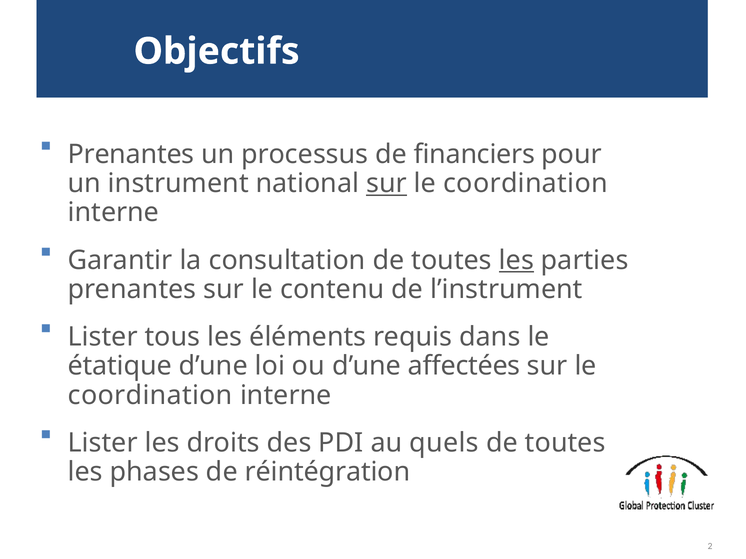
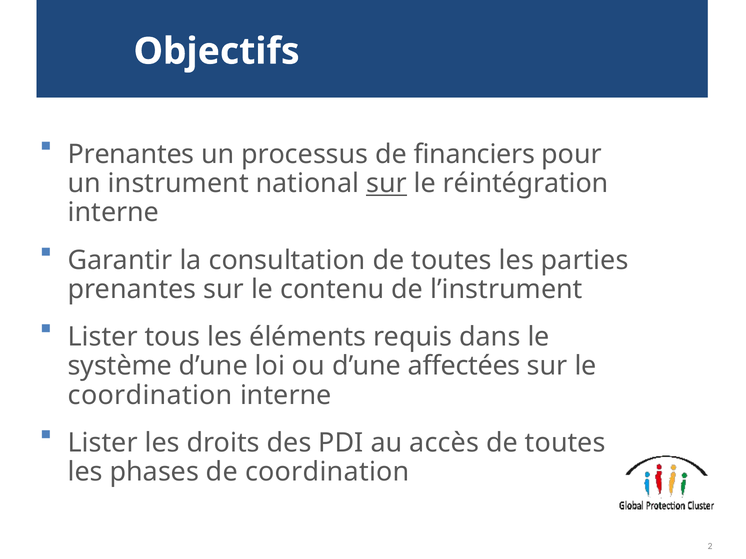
coordination: coordination -> réintégration (526, 184)
les underline: present -> none (516, 261)
étatique: étatique -> système (120, 366)
quels: quels -> accès (444, 443)
de réintégration: réintégration -> coordination (327, 472)
